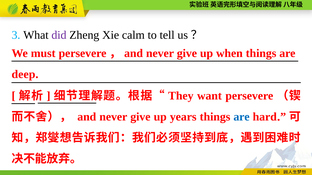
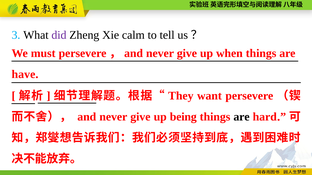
deep: deep -> have (25, 75)
years: years -> being (183, 117)
are colour: blue -> black (242, 117)
